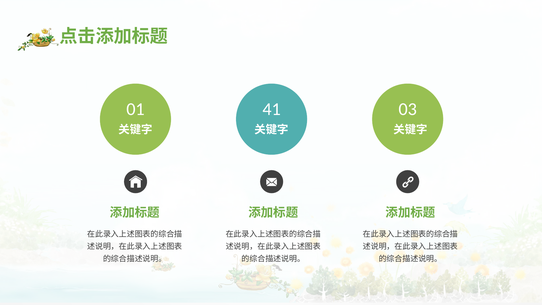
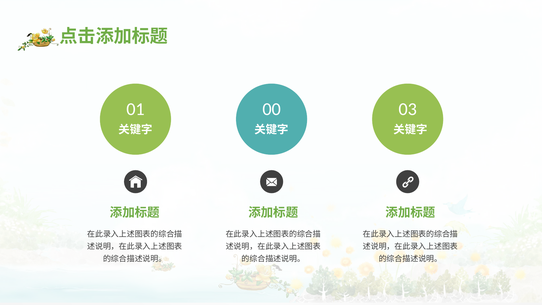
41: 41 -> 00 (272, 109)
